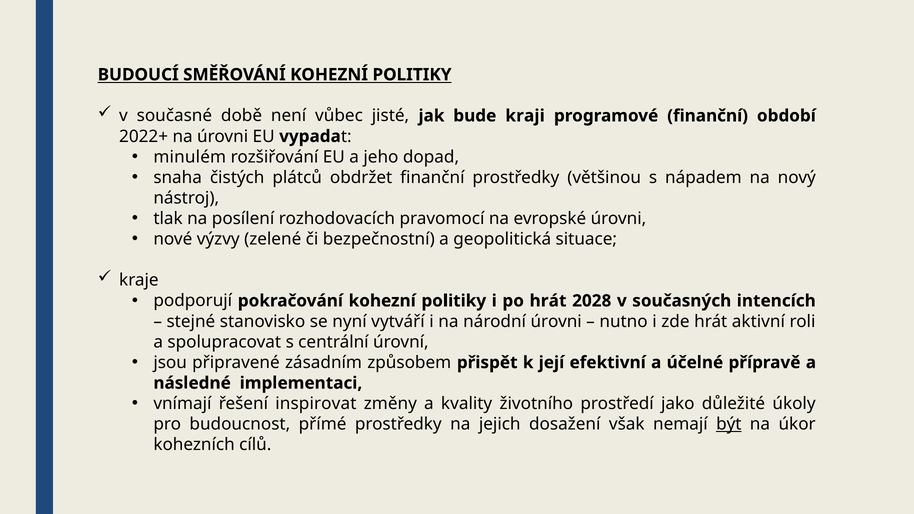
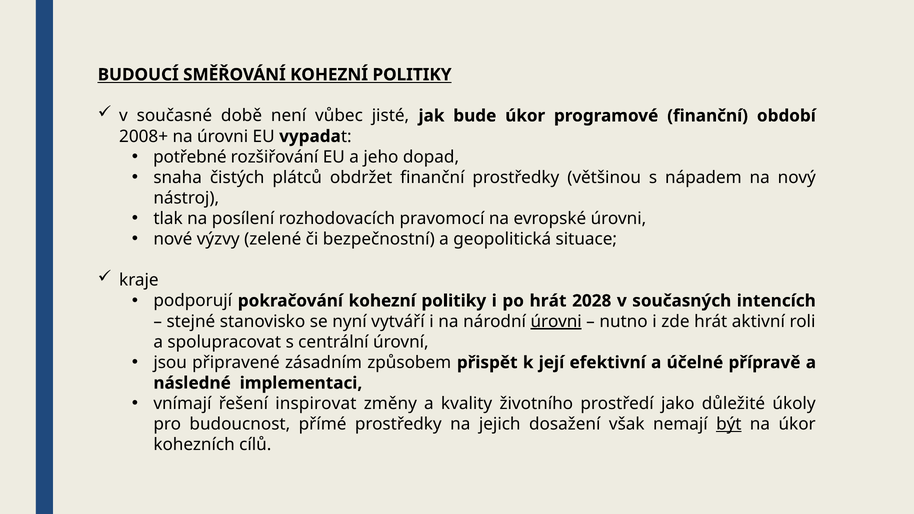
bude kraji: kraji -> úkor (525, 116)
2022+: 2022+ -> 2008+ (144, 136)
minulém: minulém -> potřebné (190, 157)
úrovni underline: none -> present (556, 321)
